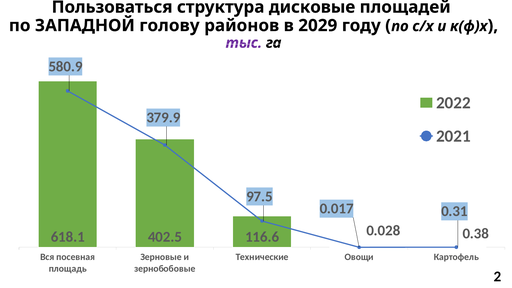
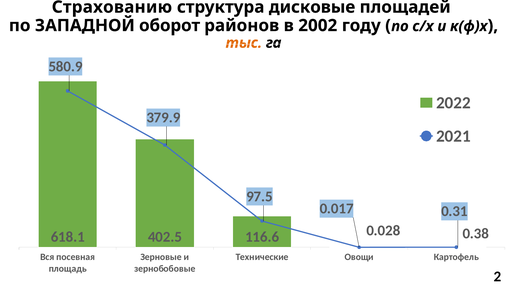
Пользоваться: Пользоваться -> Страхованию (112, 7)
голову: голову -> оборот (170, 26)
2029: 2029 -> 2002 (318, 26)
тыс colour: purple -> orange (244, 43)
